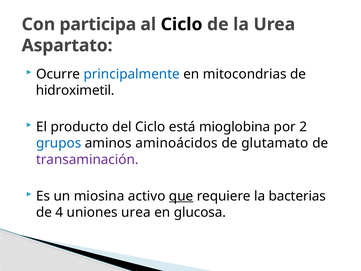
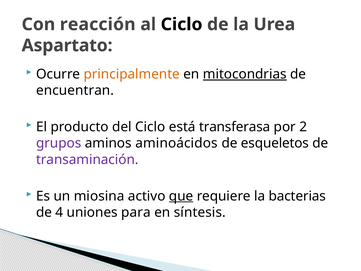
participa: participa -> reacción (98, 24)
principalmente colour: blue -> orange (132, 74)
mitocondrias underline: none -> present (245, 74)
hidroximetil: hidroximetil -> encuentran (75, 90)
mioglobina: mioglobina -> transferasa (235, 127)
grupos colour: blue -> purple (59, 143)
glutamato: glutamato -> esqueletos (275, 143)
uniones urea: urea -> para (136, 212)
glucosa: glucosa -> síntesis (200, 212)
